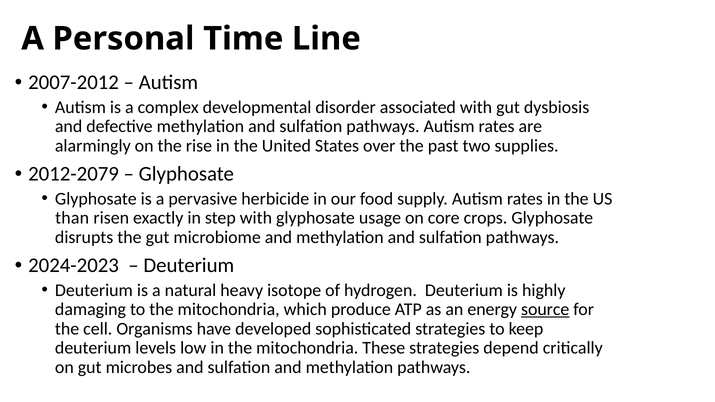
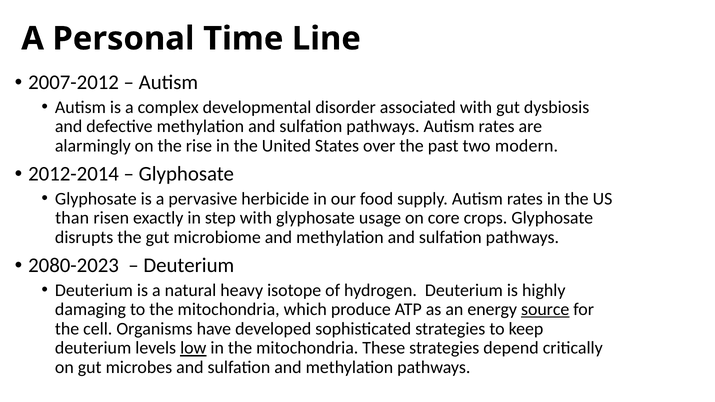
supplies: supplies -> modern (527, 146)
2012-2079: 2012-2079 -> 2012-2014 (74, 174)
2024-2023: 2024-2023 -> 2080-2023 (74, 266)
low underline: none -> present (193, 348)
